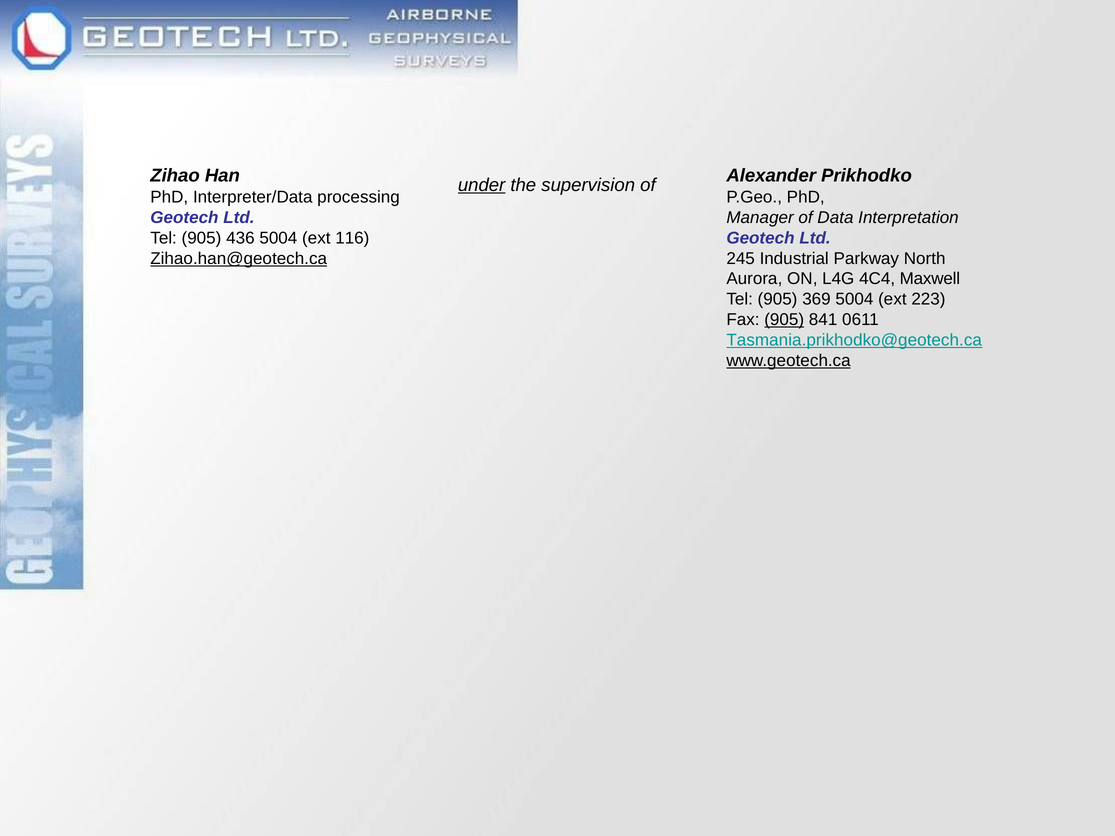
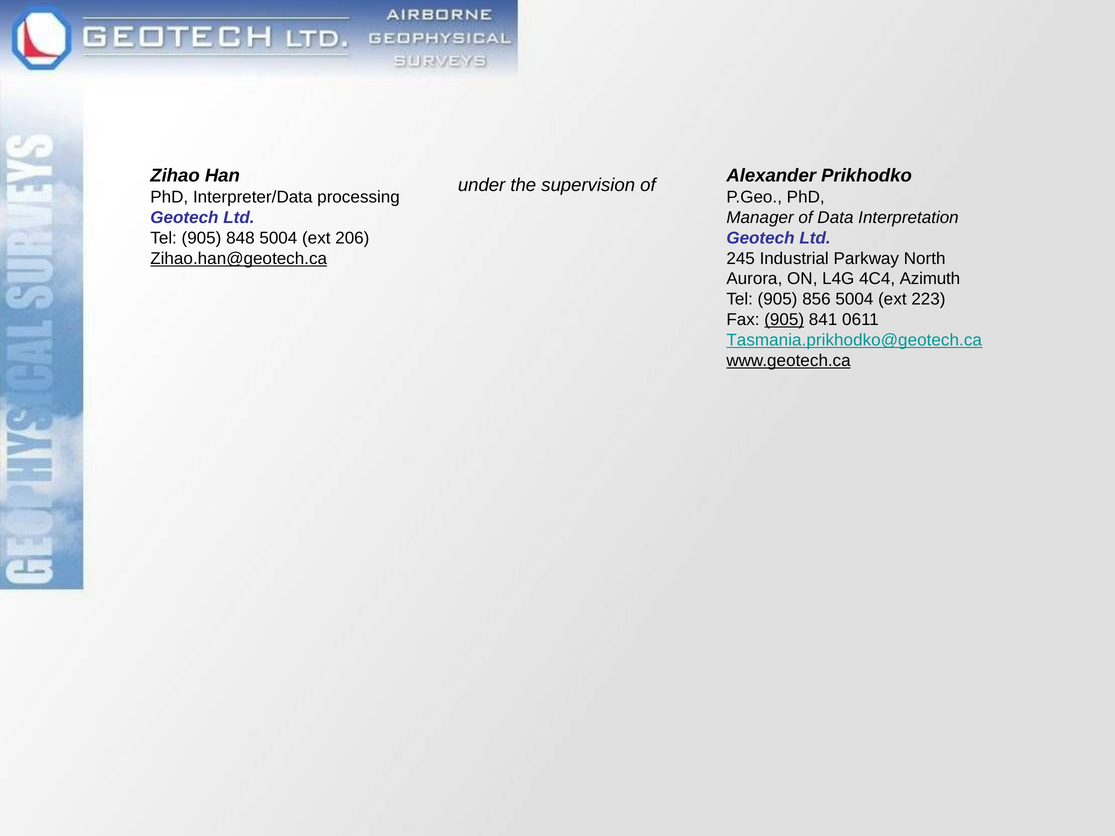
under underline: present -> none (482, 185)
436: 436 -> 848 (240, 238)
116: 116 -> 206 (352, 238)
Maxwell: Maxwell -> Azimuth (930, 279)
369: 369 -> 856 (816, 299)
